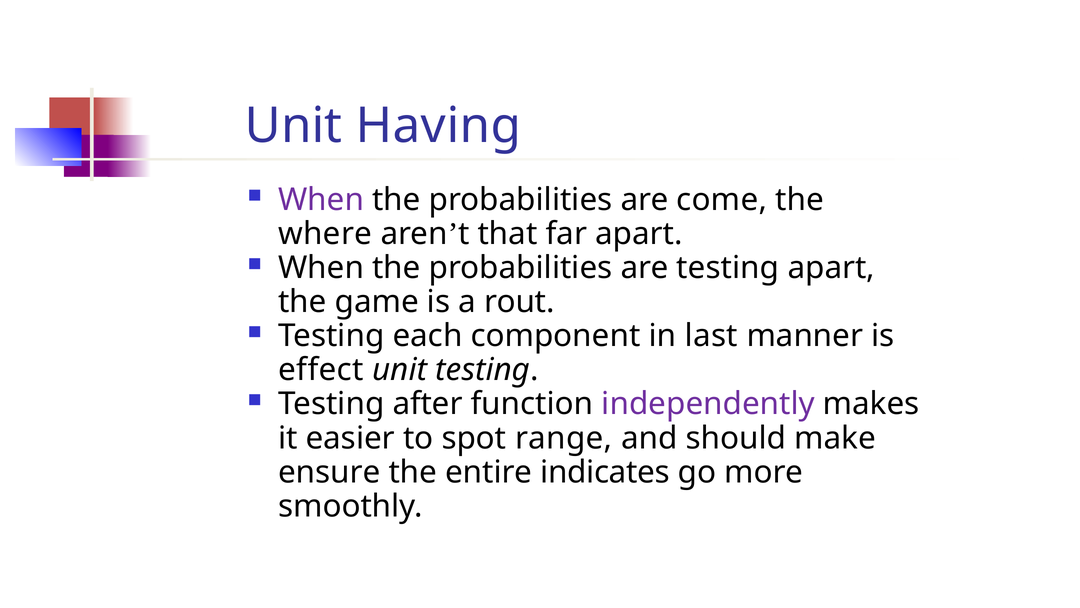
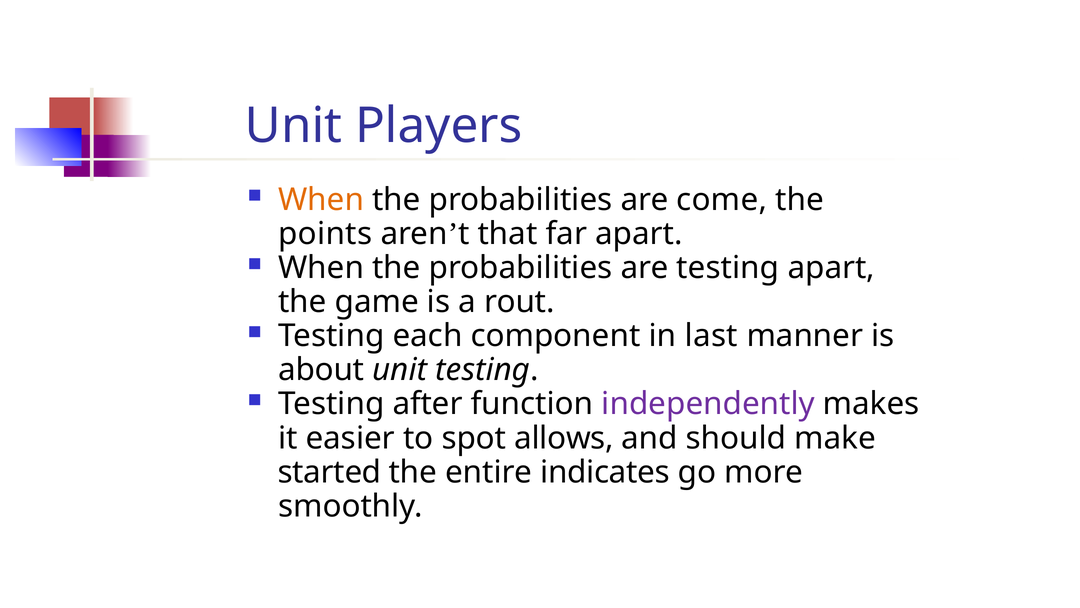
Having: Having -> Players (439, 126)
When colour: purple -> orange (321, 200)
where: where -> points (325, 234)
effect: effect -> about (321, 370)
range: range -> allows (564, 438)
ensure: ensure -> started (329, 472)
